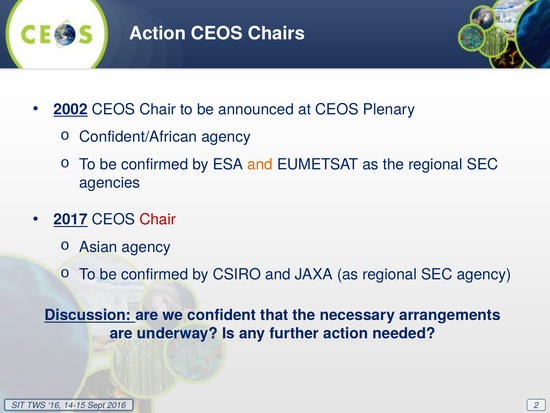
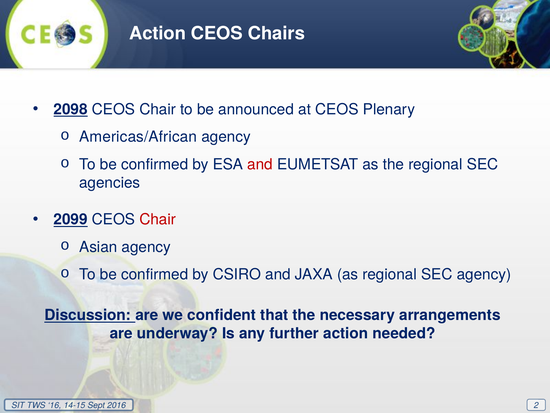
2002: 2002 -> 2098 (71, 109)
Confident/African: Confident/African -> Americas/African (138, 137)
and colour: orange -> red (260, 164)
2017: 2017 -> 2099 (71, 219)
